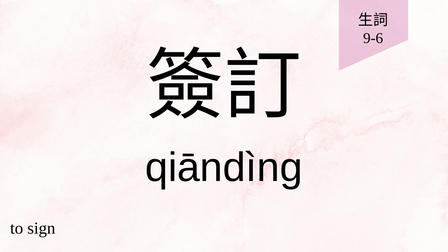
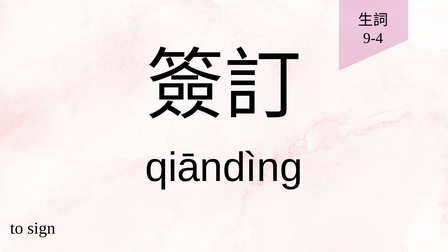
9-6: 9-6 -> 9-4 (373, 38)
